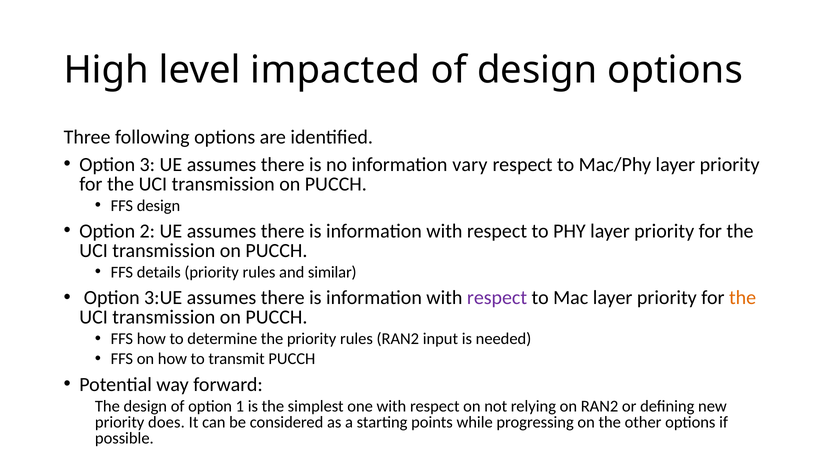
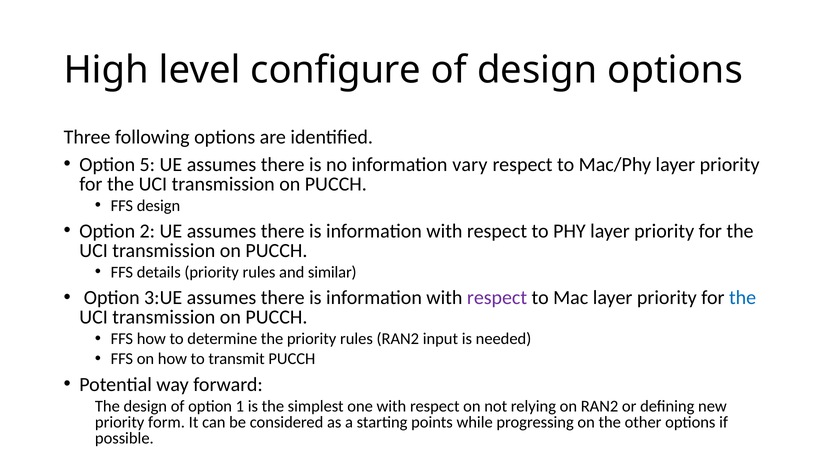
impacted: impacted -> configure (336, 70)
3: 3 -> 5 (147, 164)
the colour: orange -> blue (743, 298)
does: does -> form (167, 422)
